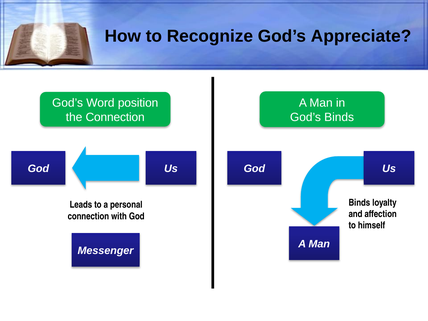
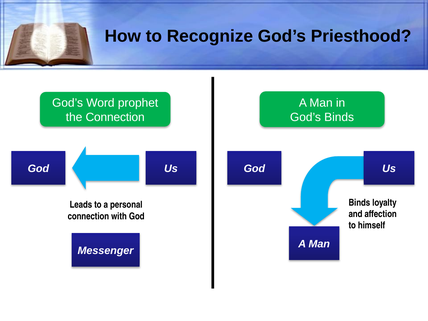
Appreciate: Appreciate -> Priesthood (361, 36)
position: position -> prophet (138, 103)
